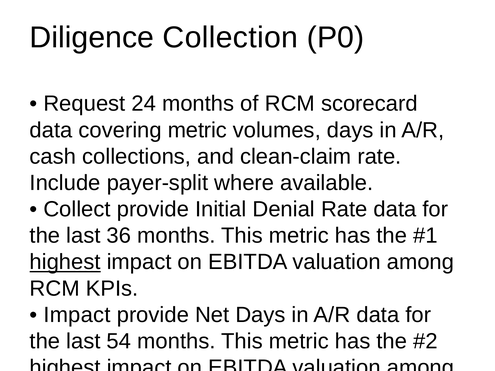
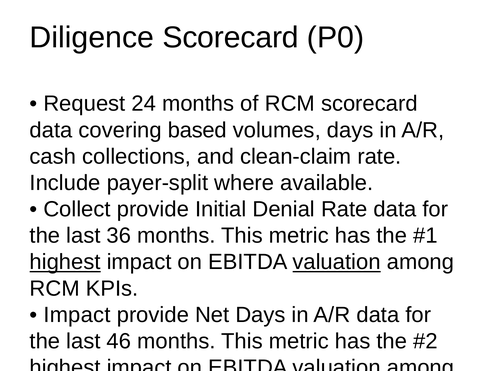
Diligence Collection: Collection -> Scorecard (231, 38)
covering metric: metric -> based (197, 130)
valuation underline: none -> present (337, 262)
54: 54 -> 46 (119, 341)
